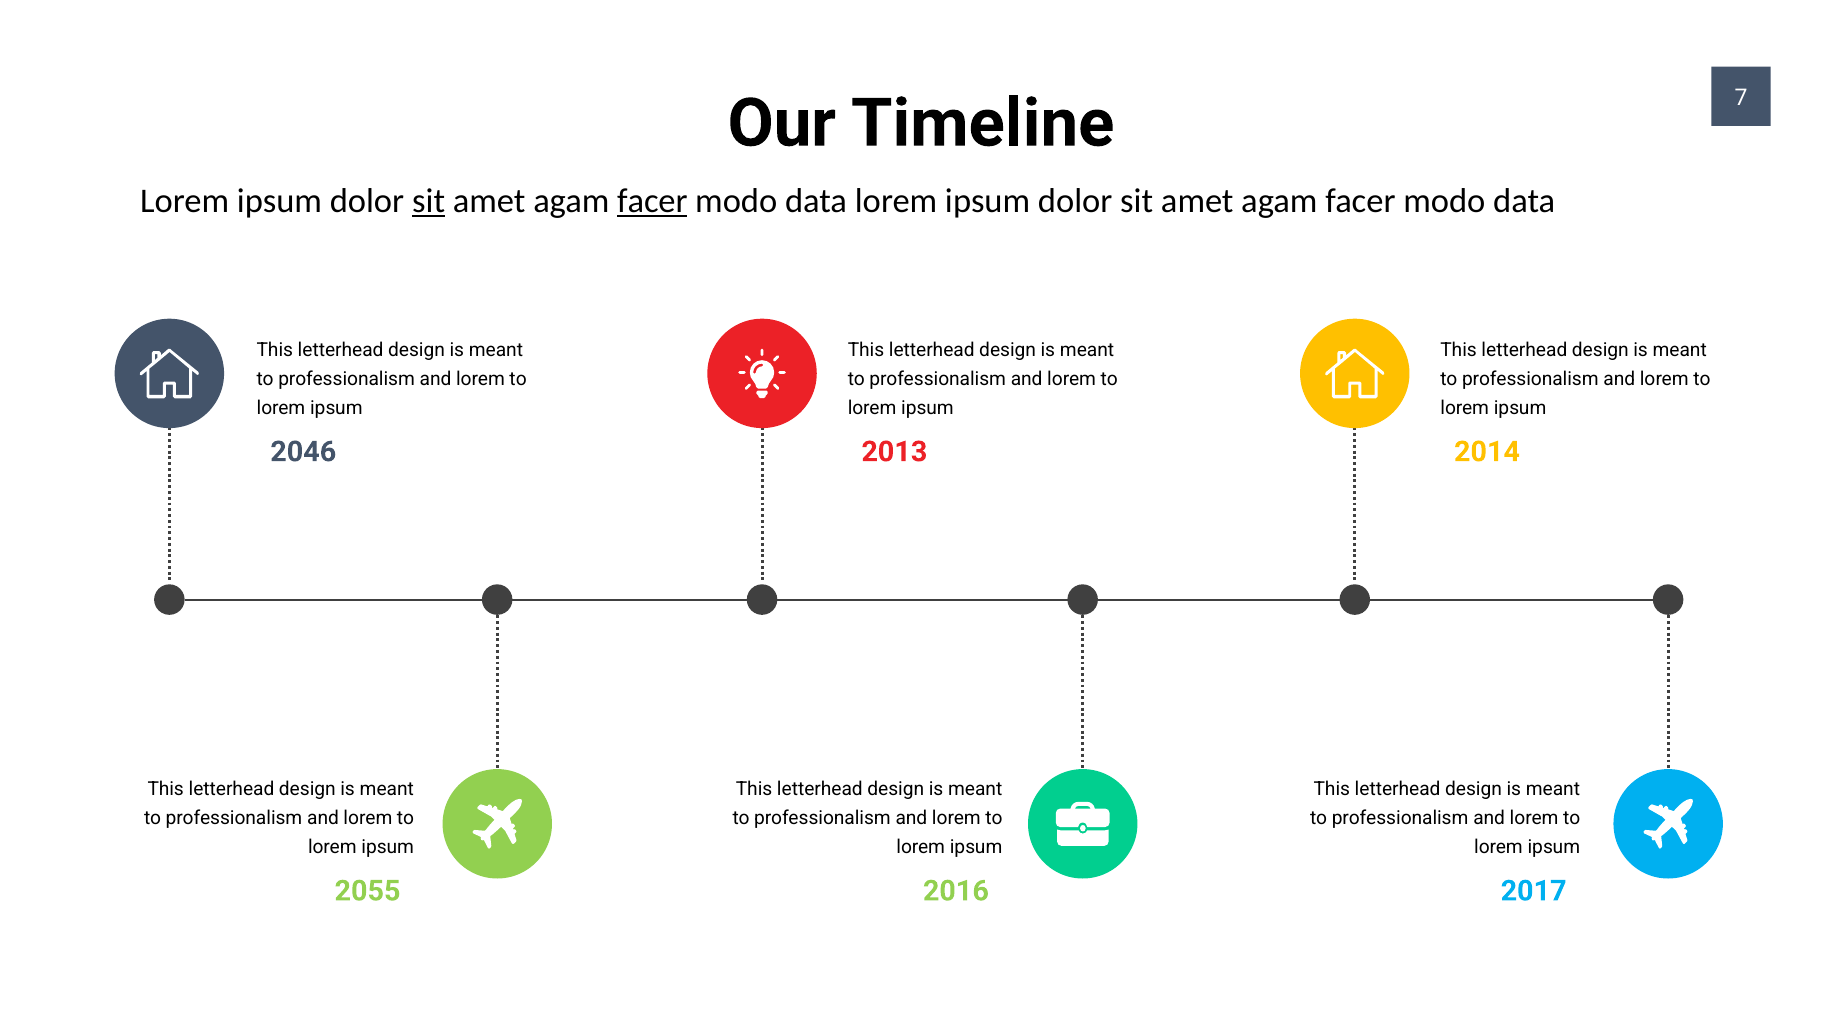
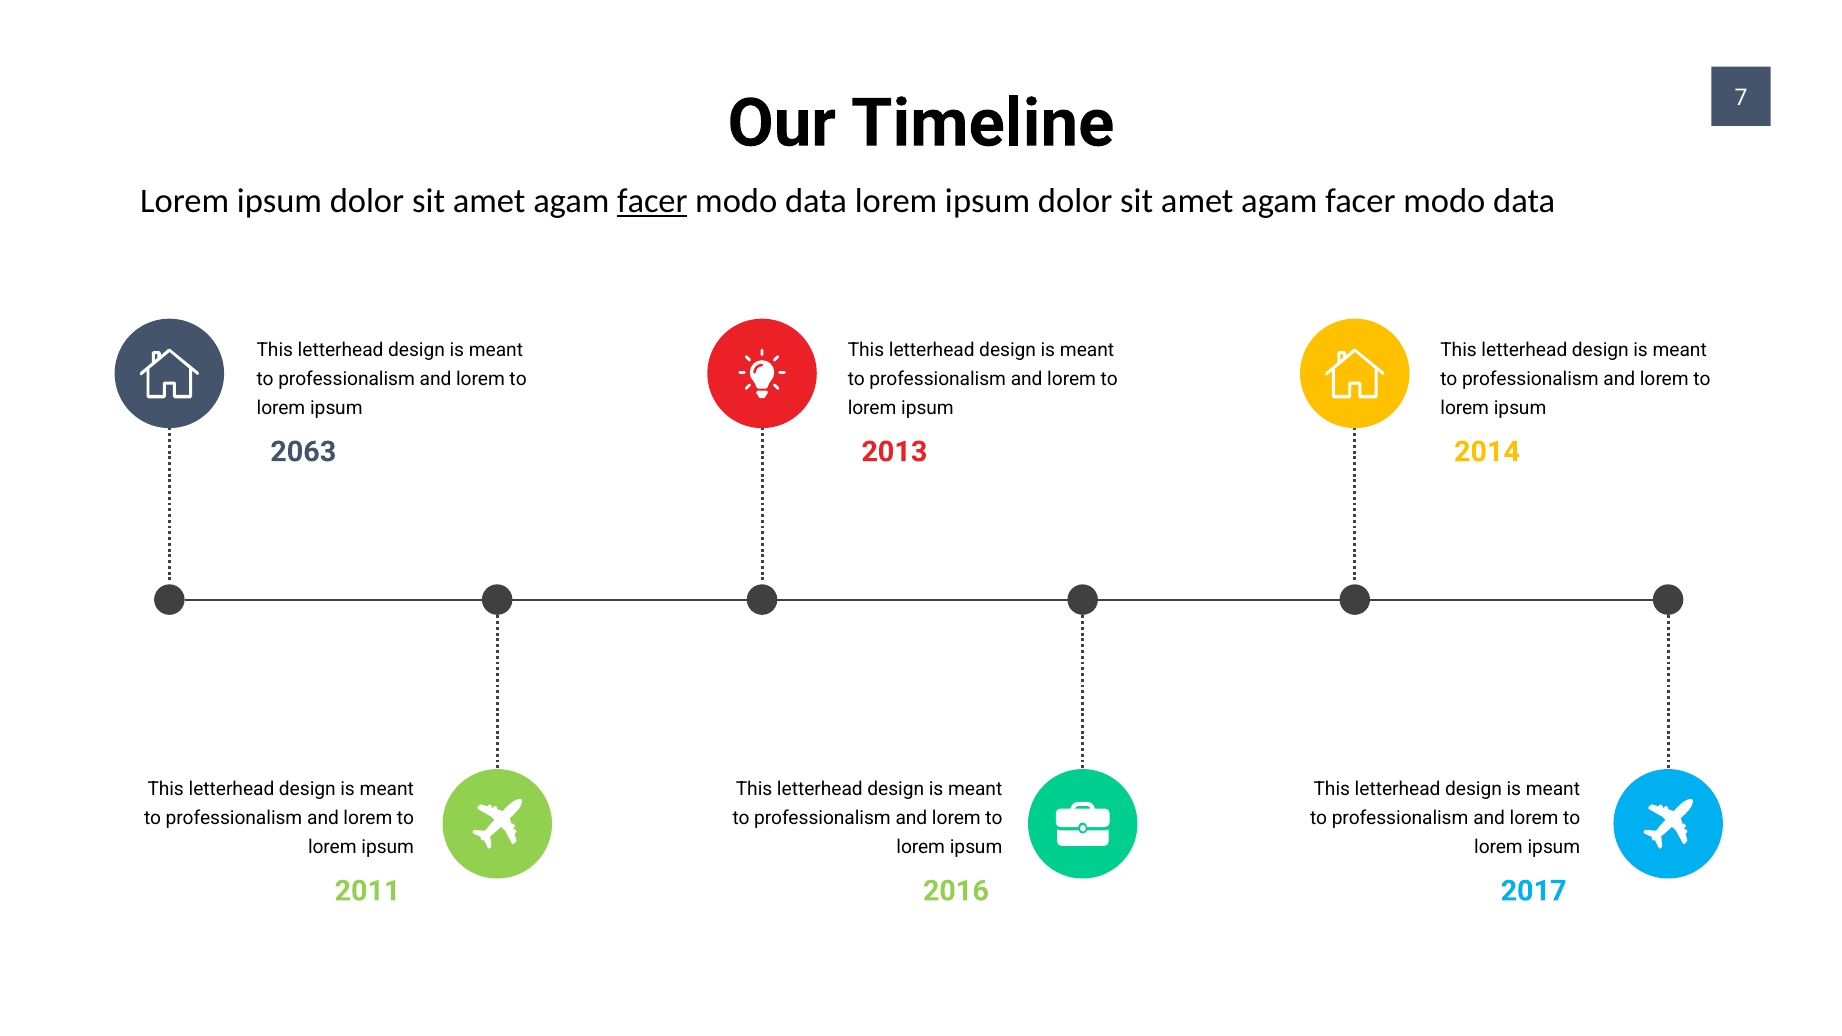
sit underline: present -> none (429, 201)
2046: 2046 -> 2063 (303, 452)
2055: 2055 -> 2011 (367, 891)
